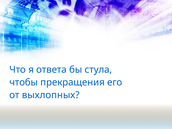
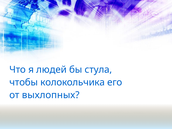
ответа: ответа -> людей (51, 70)
прекращения: прекращения -> колокольчика (73, 82)
